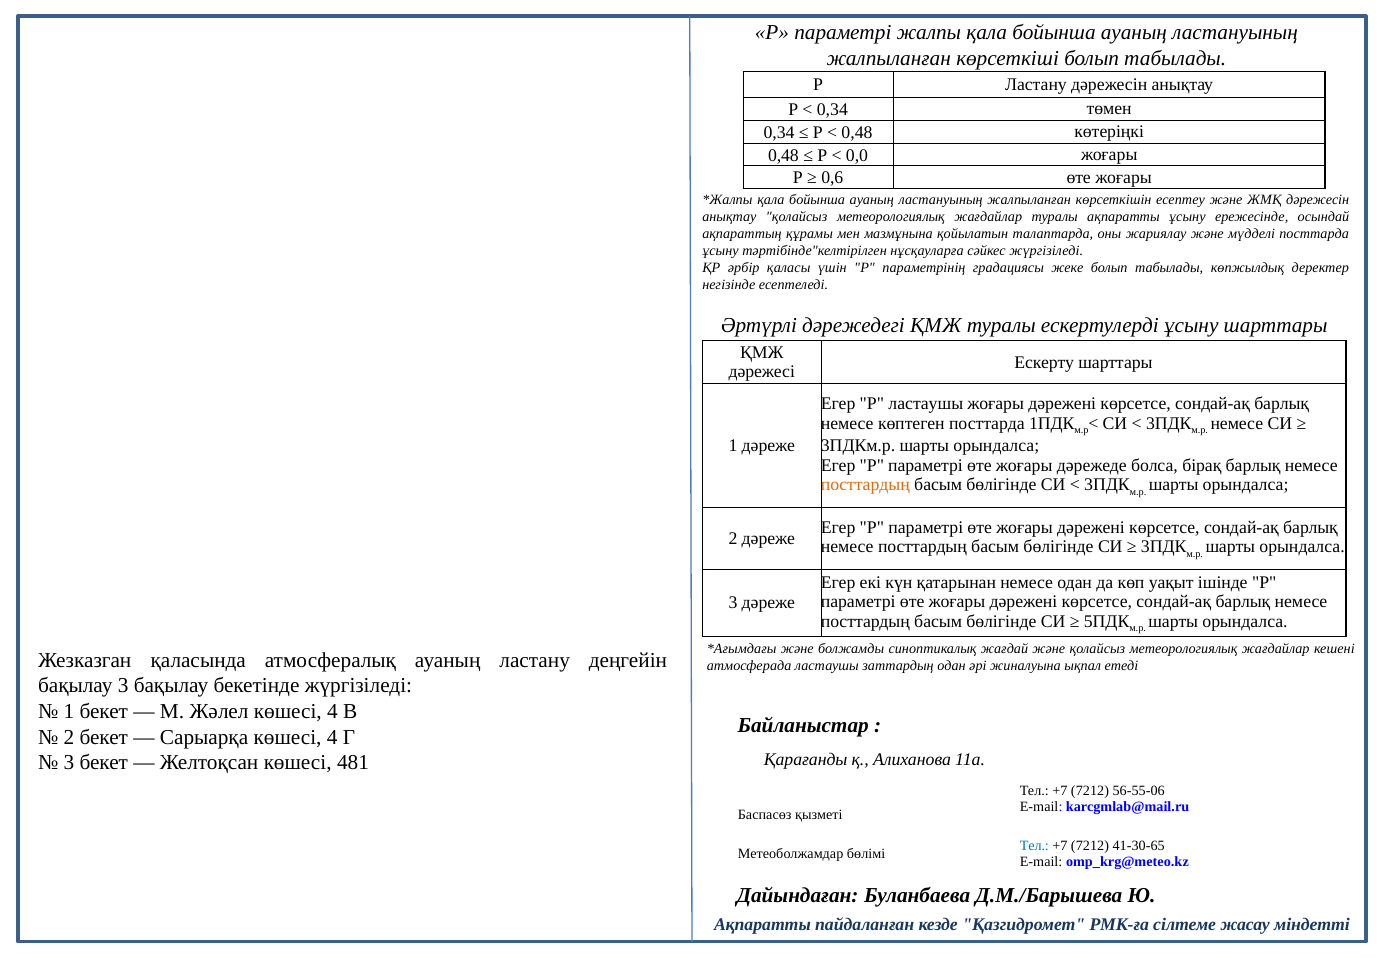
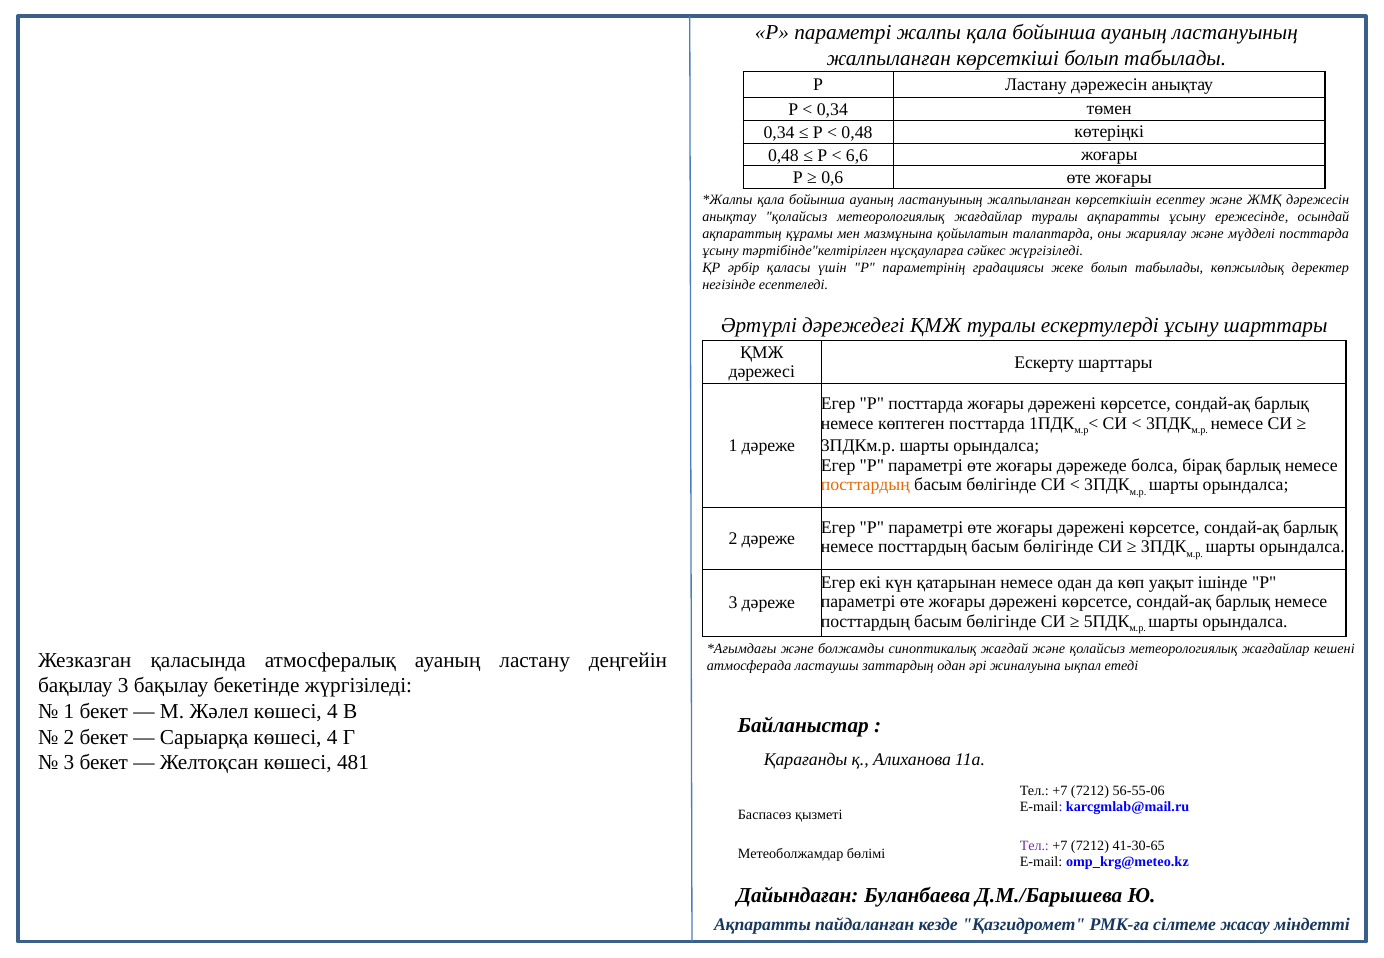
0,0: 0,0 -> 6,6 (857, 155)
Р ластаушы: ластаушы -> посттарда (926, 404)
Тел colour: blue -> purple (1034, 846)
